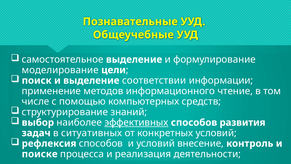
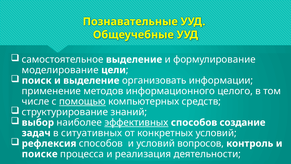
соответствии: соответствии -> организовать (154, 80)
чтение: чтение -> целого (235, 91)
помощью underline: none -> present (82, 101)
развития: развития -> создание (242, 122)
внесение: внесение -> вопросов (201, 143)
